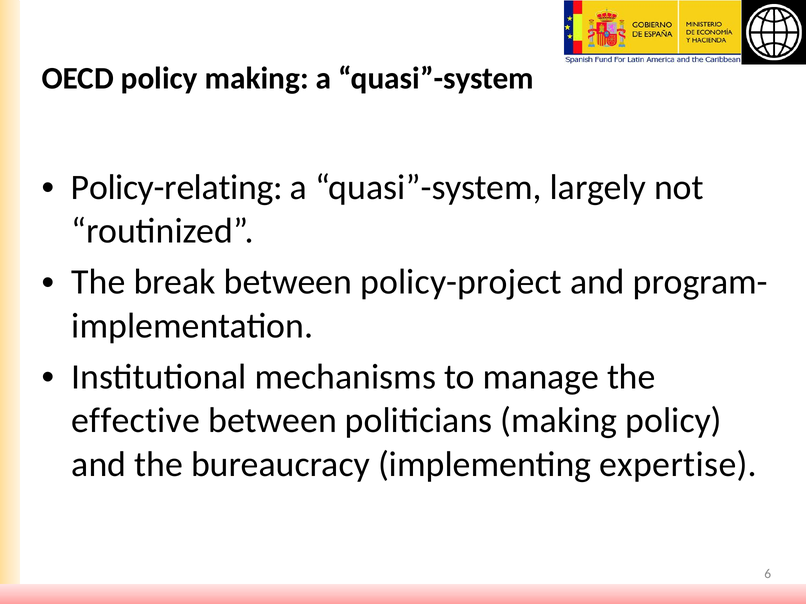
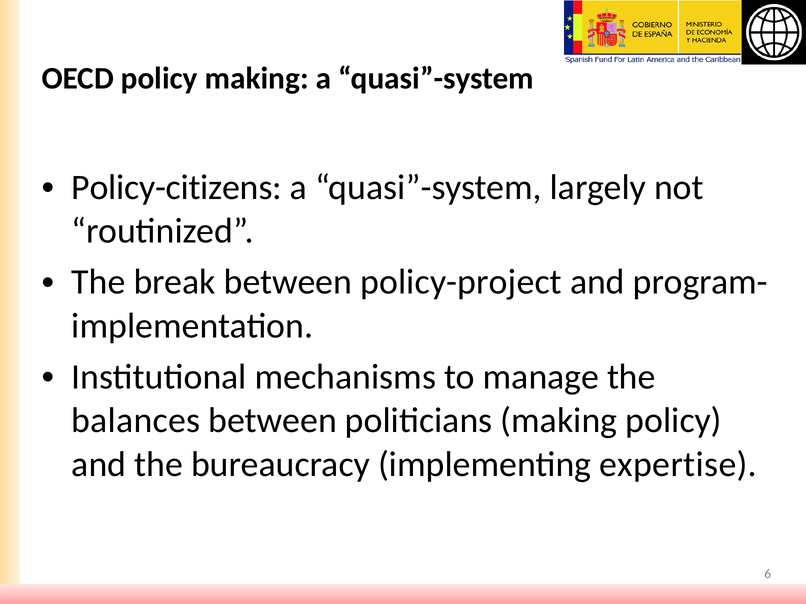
Policy-relating: Policy-relating -> Policy-citizens (177, 188)
effective: effective -> balances (136, 421)
